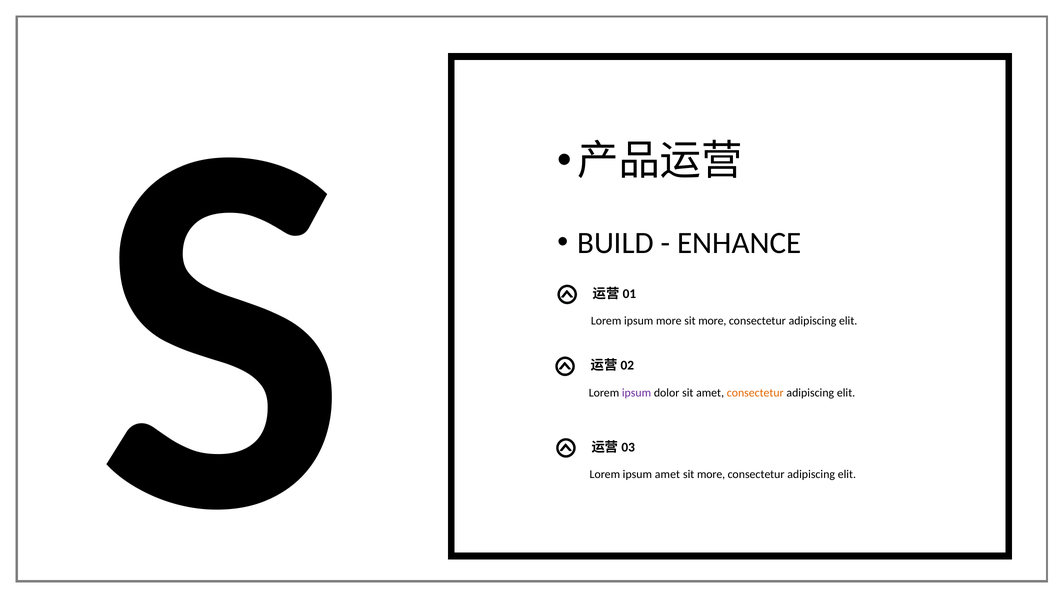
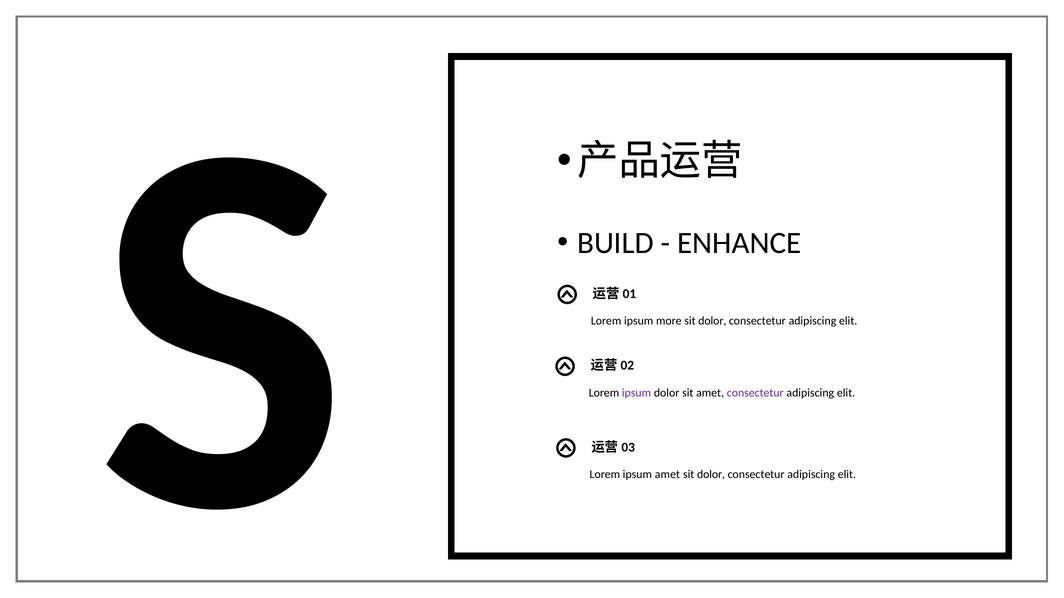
more: more -> dolor (712, 321)
consectetur colour: orange -> purple (755, 393)
more: more -> dolor (711, 475)
